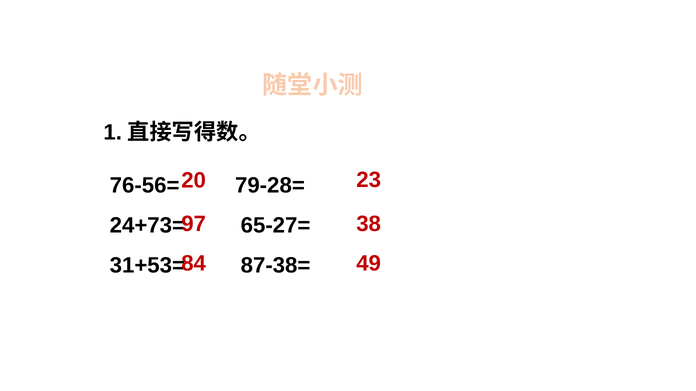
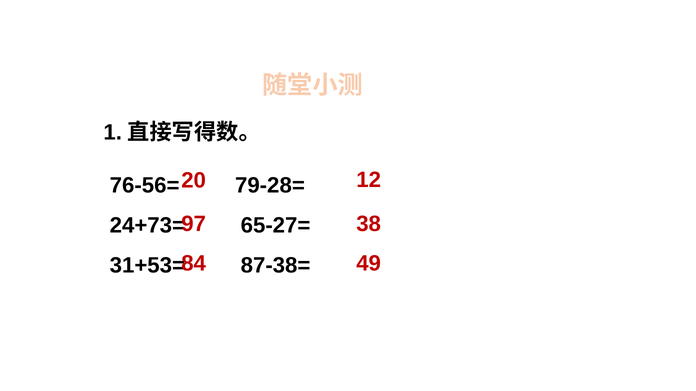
23: 23 -> 12 (369, 180)
